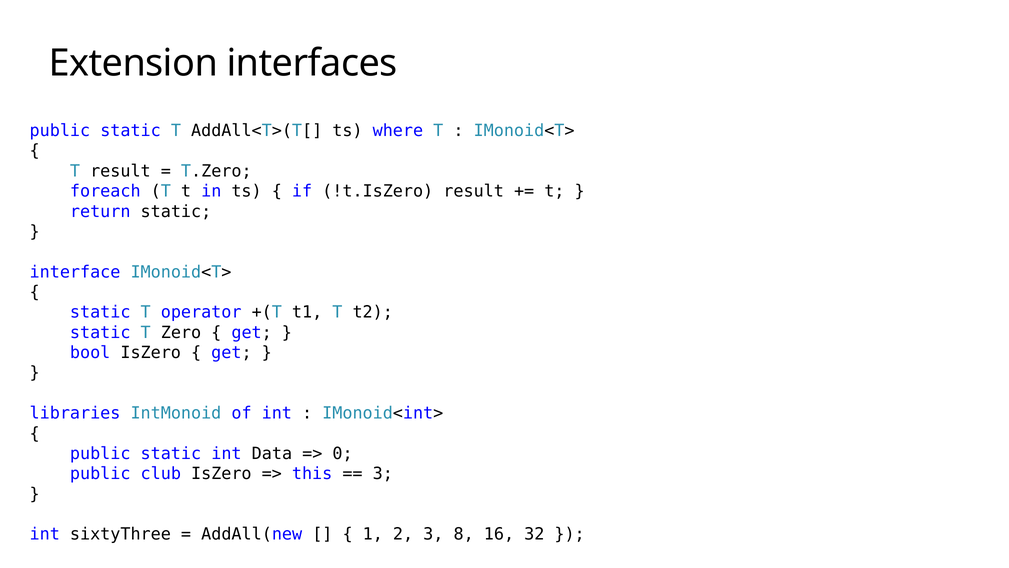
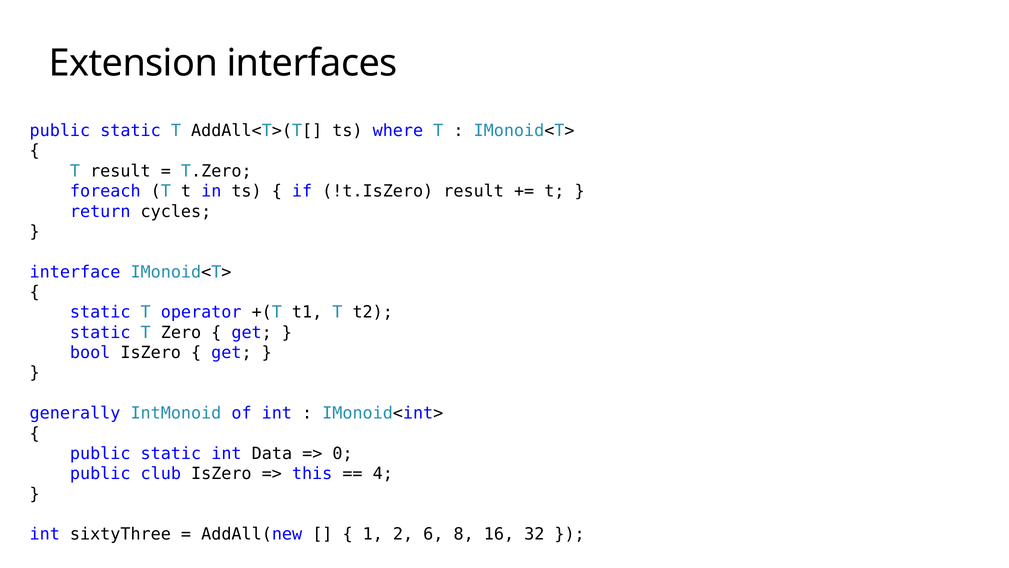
return static: static -> cycles (176, 211)
libraries: libraries -> generally (75, 413)
3: 3 -> 4 (383, 473)
2 3: 3 -> 6 (433, 534)
